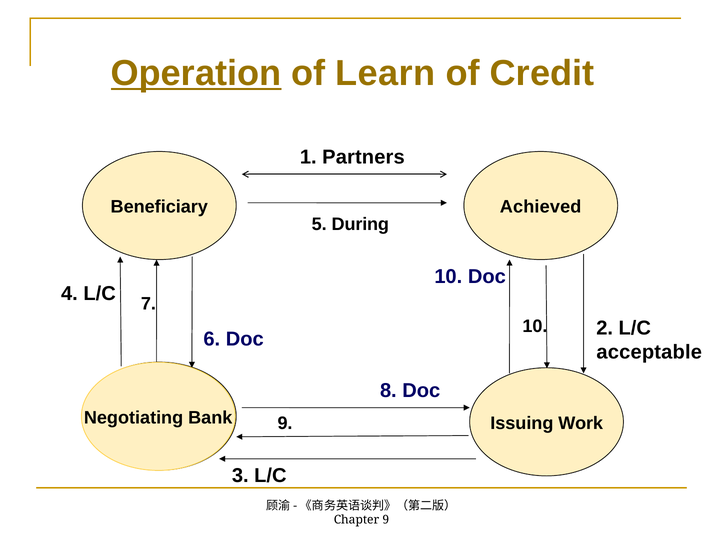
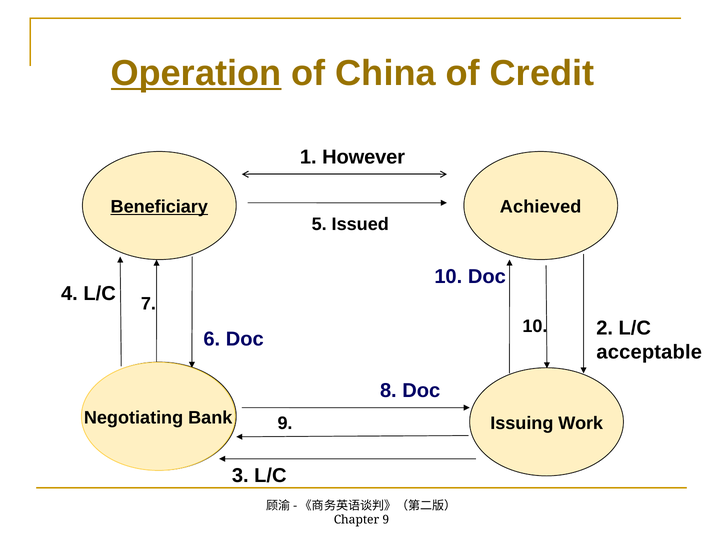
Learn: Learn -> China (386, 73)
Partners: Partners -> However (364, 157)
Beneficiary underline: none -> present (159, 207)
During: During -> Issued (360, 224)
